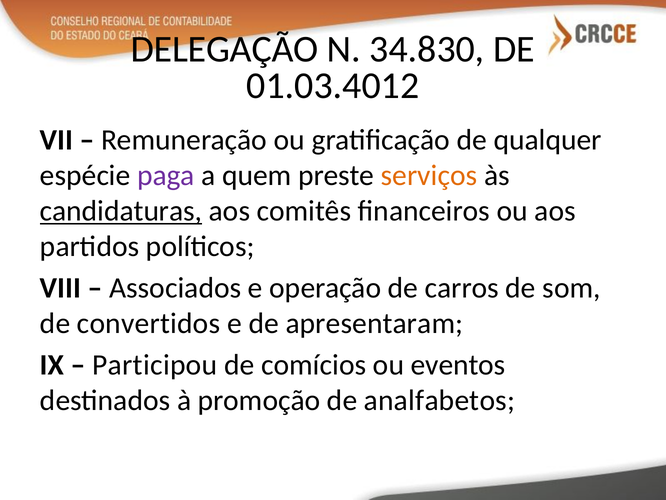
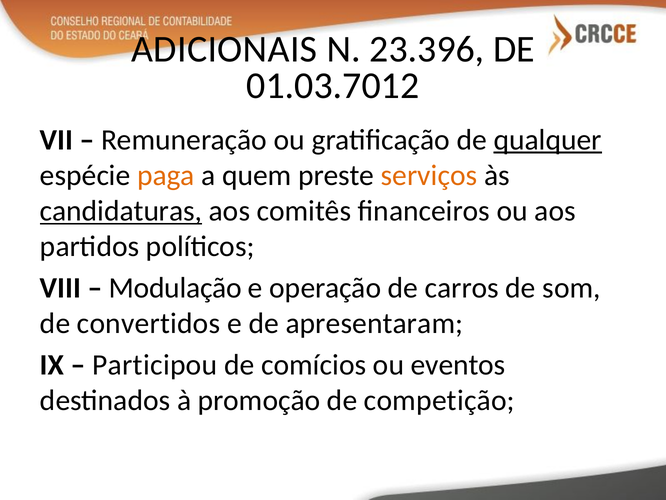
DELEGAÇÃO: DELEGAÇÃO -> ADICIONAIS (224, 49)
34.830: 34.830 -> 23.396 (427, 49)
01.03.4012: 01.03.4012 -> 01.03.7012 (333, 86)
qualquer underline: none -> present (548, 140)
paga colour: purple -> orange (166, 175)
Associados: Associados -> Modulação (175, 288)
analfabetos: analfabetos -> competição (439, 400)
